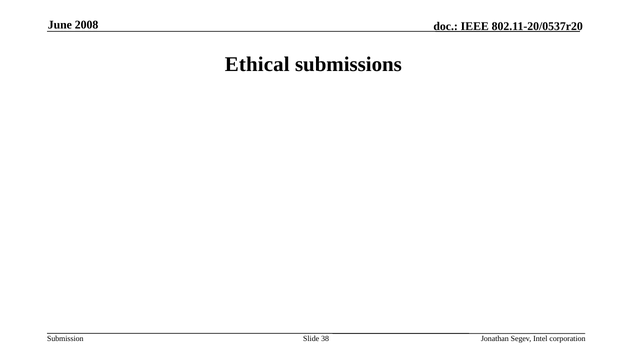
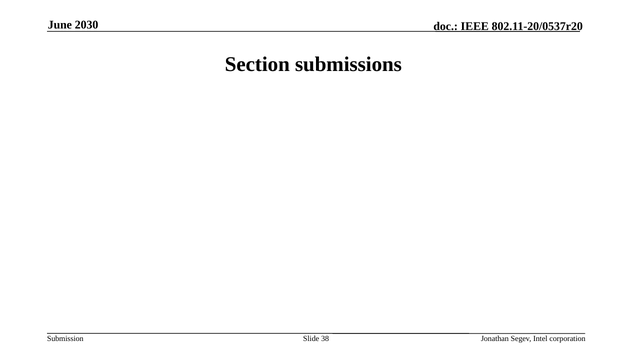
2008: 2008 -> 2030 (87, 25)
Ethical: Ethical -> Section (257, 64)
